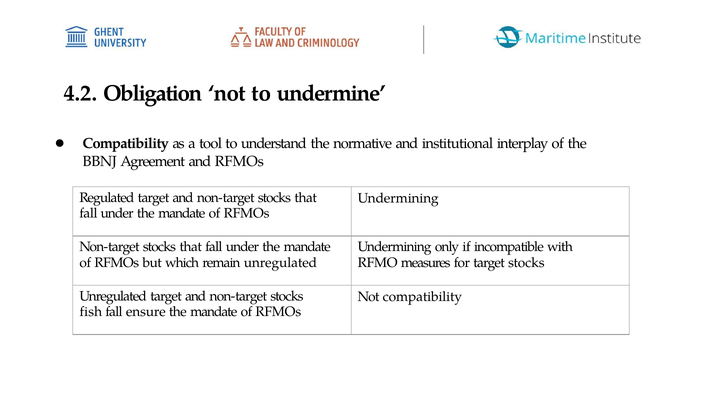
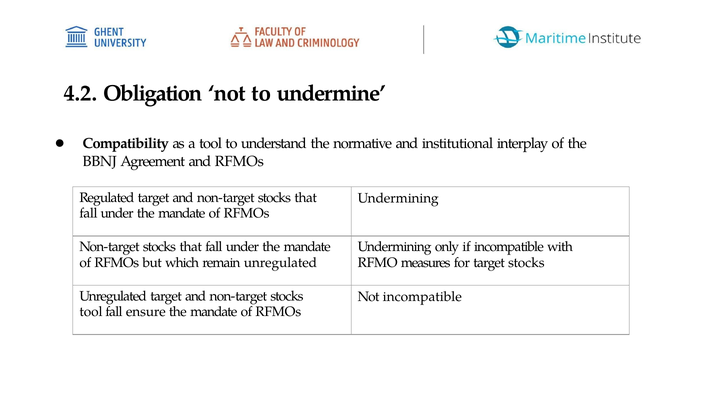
Not compatibility: compatibility -> incompatible (422, 297)
fish: fish -> tool (91, 312)
